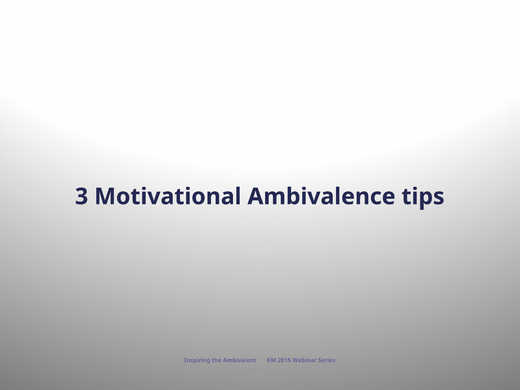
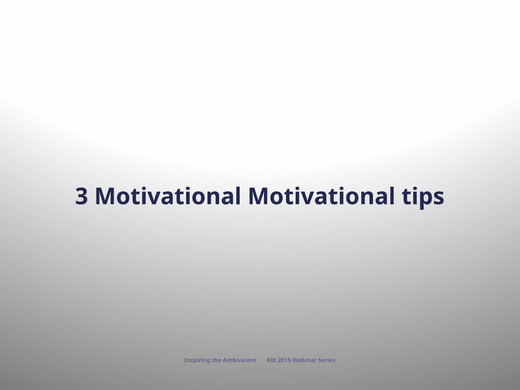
Motivational Ambivalence: Ambivalence -> Motivational (321, 197)
